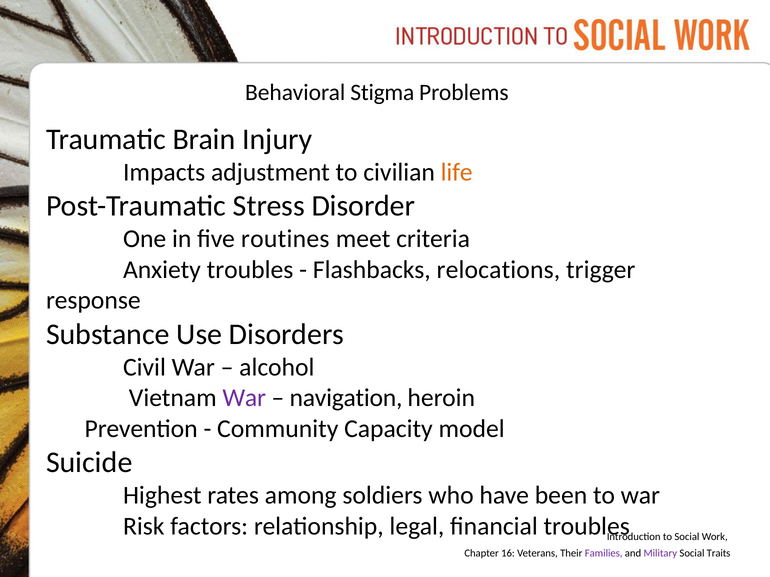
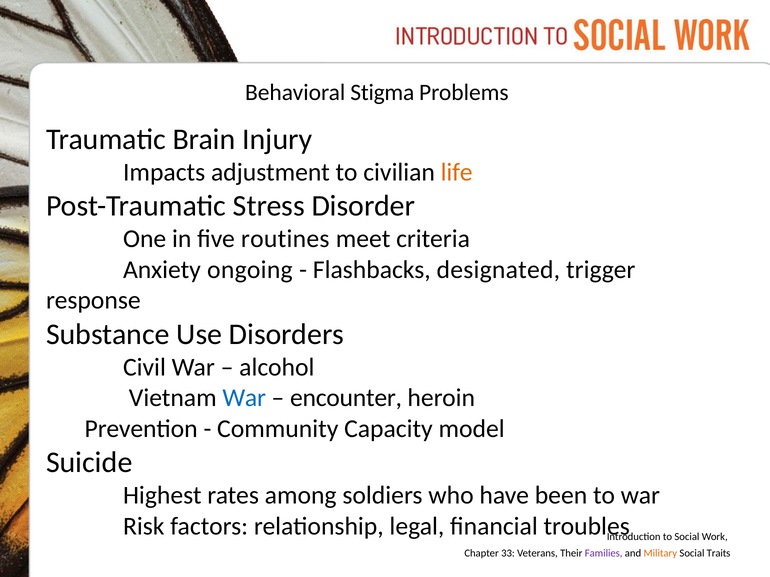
Anxiety troubles: troubles -> ongoing (250, 270)
relocations: relocations -> designated (498, 270)
War colour: purple -> blue (244, 398)
navigation: navigation -> encounter (346, 398)
16: 16 -> 33 (508, 553)
Military colour: purple -> orange (660, 553)
